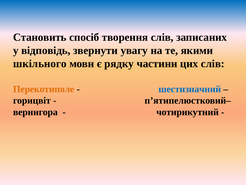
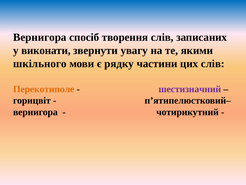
Становить: Становить -> Вернигора (40, 37)
відповідь: відповідь -> виконати (46, 50)
шестизначний colour: blue -> purple (190, 89)
